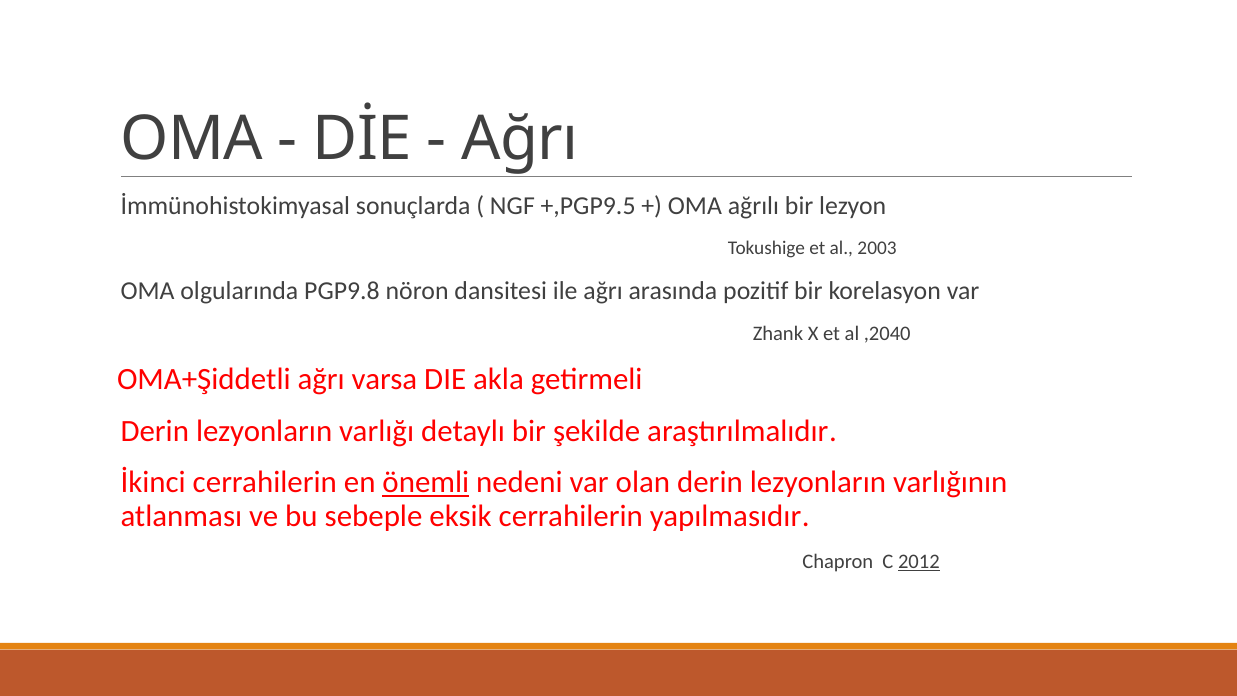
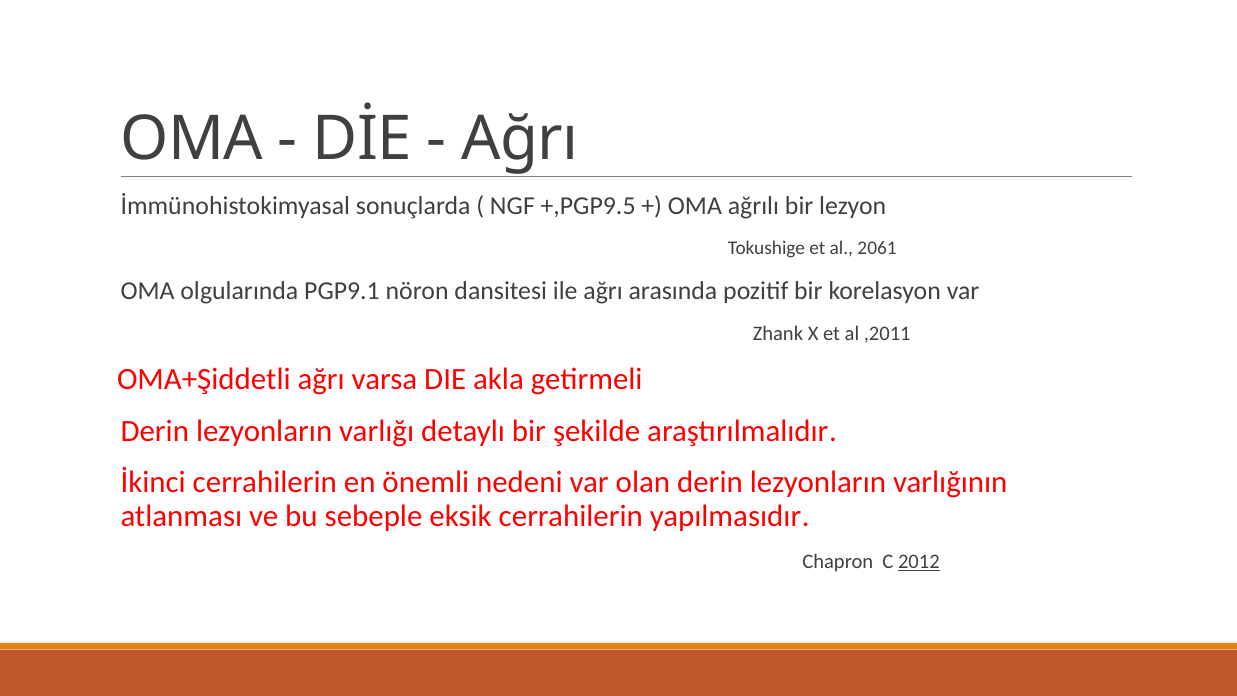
2003: 2003 -> 2061 (877, 248)
PGP9.8: PGP9.8 -> PGP9.1 (342, 291)
,2040: ,2040 -> ,2011 (887, 334)
önemli underline: present -> none (426, 482)
